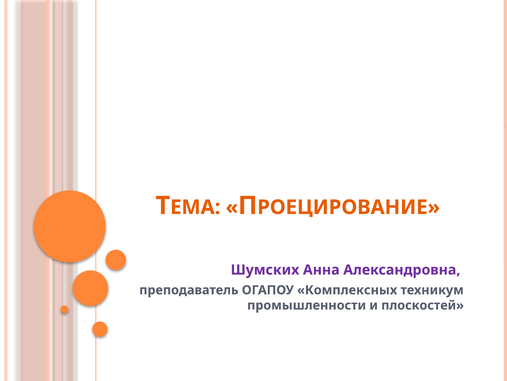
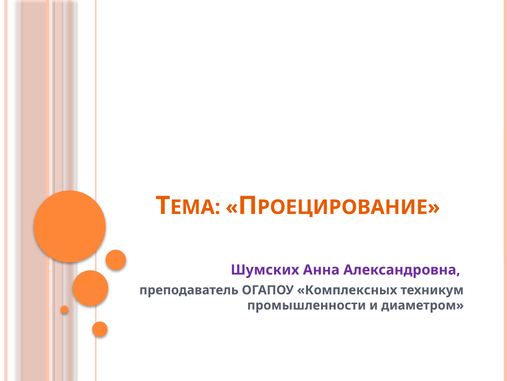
плоскостей: плоскостей -> диаметром (423, 305)
